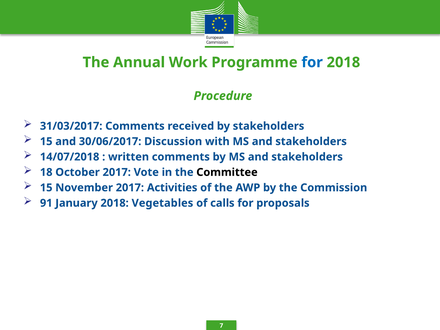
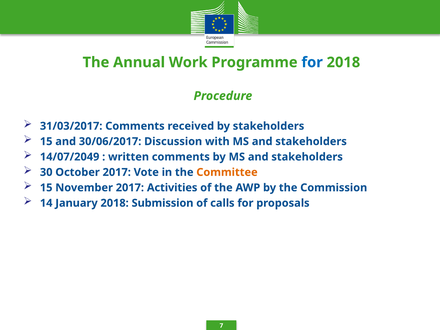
14/07/2018: 14/07/2018 -> 14/07/2049 (70, 157)
18: 18 -> 30 (46, 172)
Committee colour: black -> orange (227, 172)
91: 91 -> 14 (46, 203)
Vegetables: Vegetables -> Submission (163, 203)
